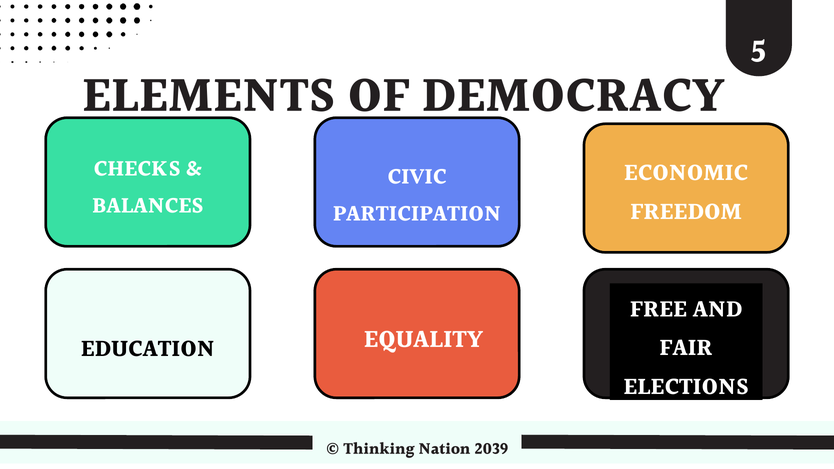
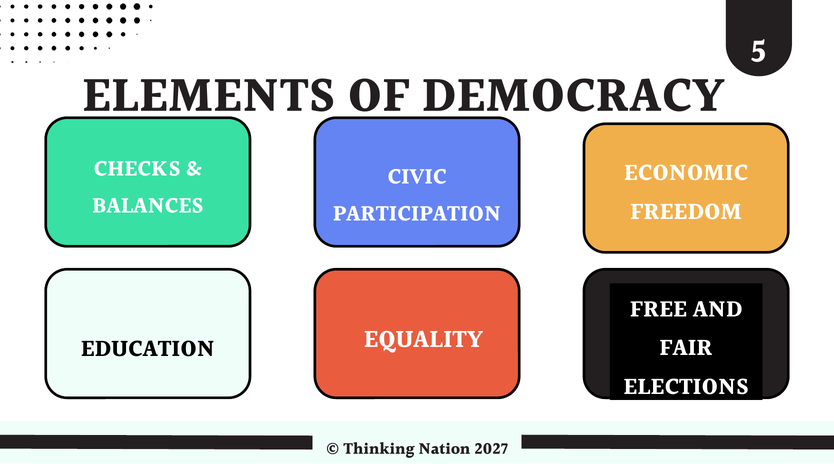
2039: 2039 -> 2027 (491, 450)
